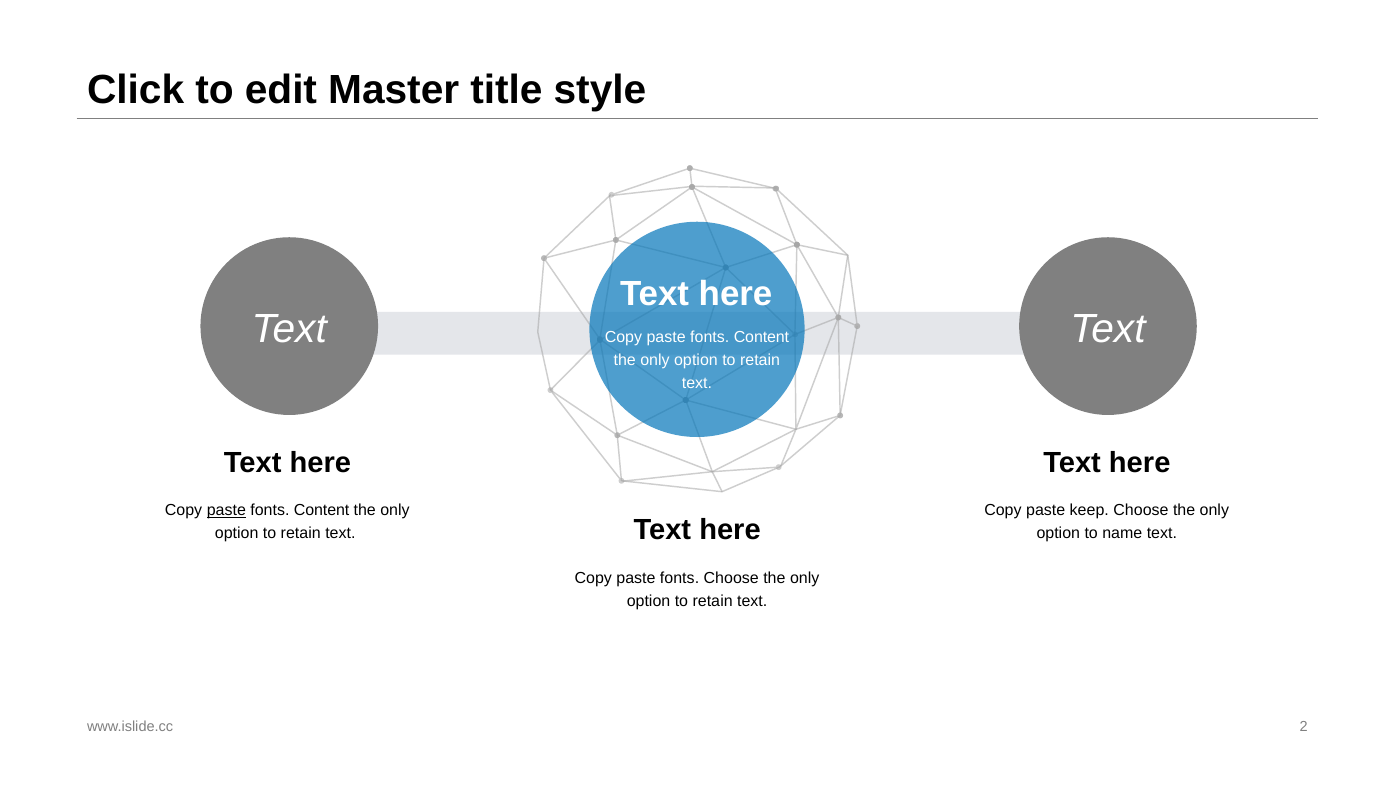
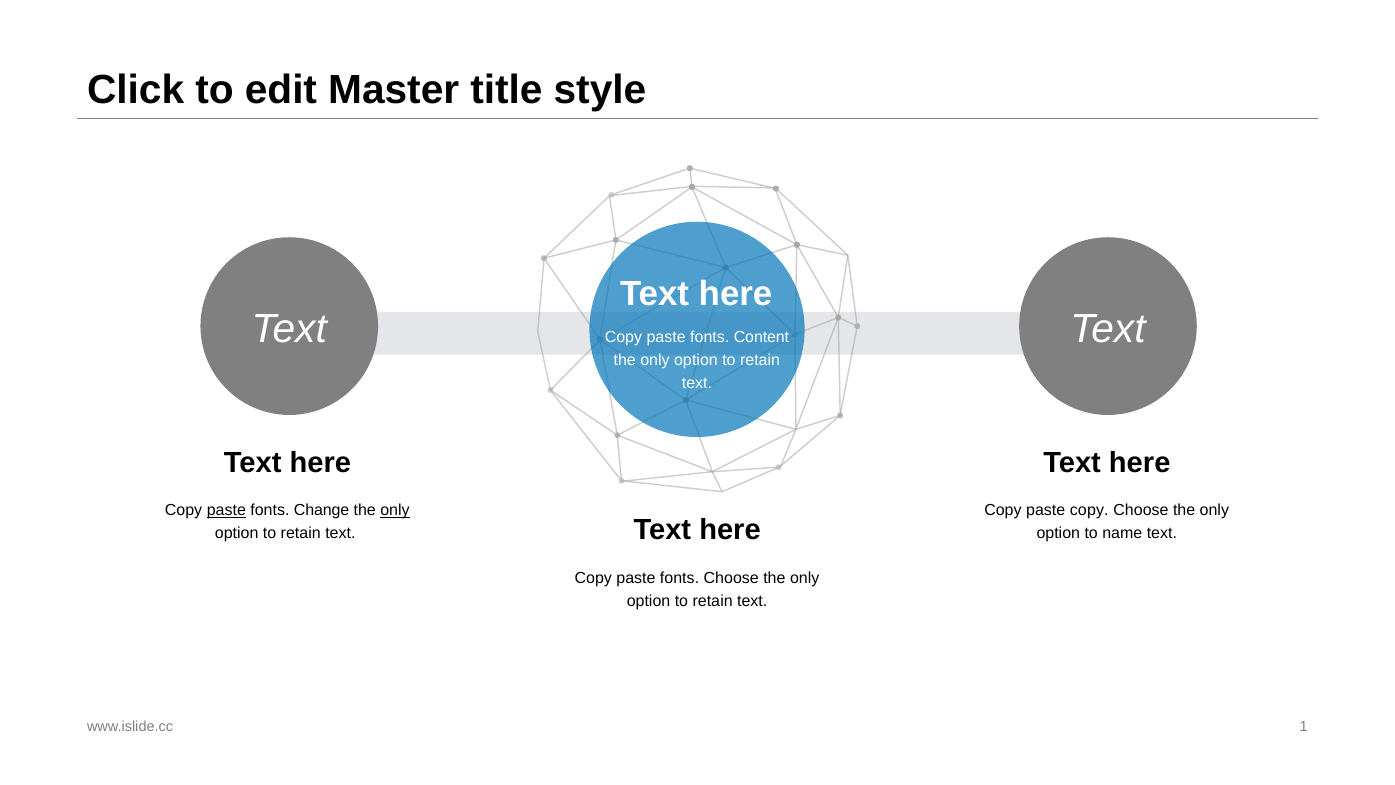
Content: Content -> Change (322, 510)
only underline: none -> present (395, 510)
paste keep: keep -> copy (1089, 510)
2: 2 -> 1 (1304, 727)
